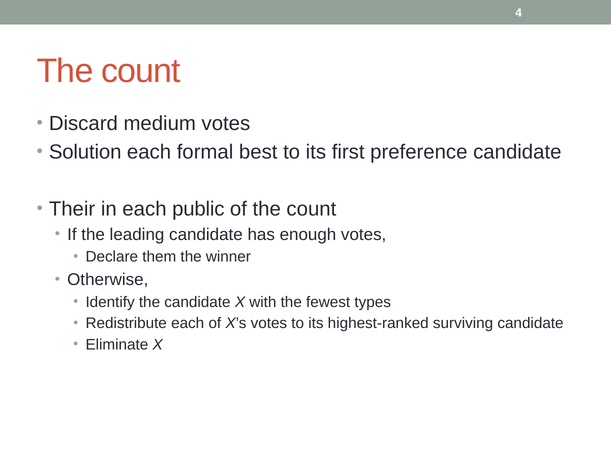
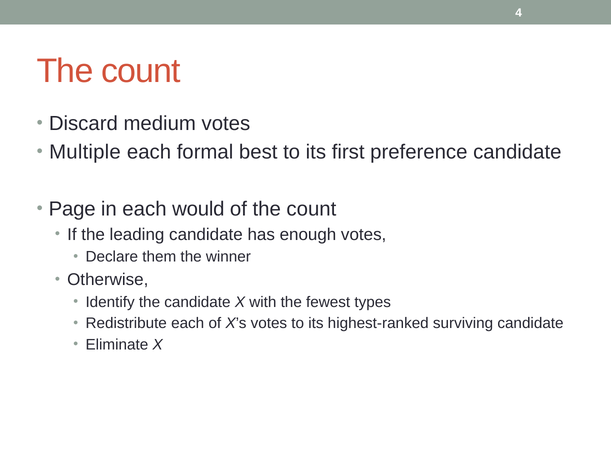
Solution: Solution -> Multiple (85, 152)
Their: Their -> Page (72, 209)
public: public -> would (198, 209)
